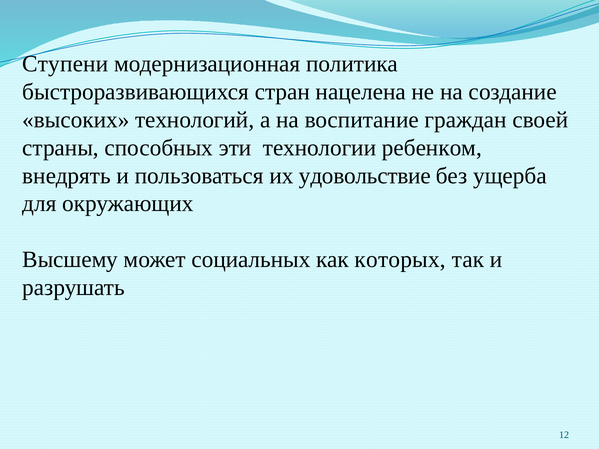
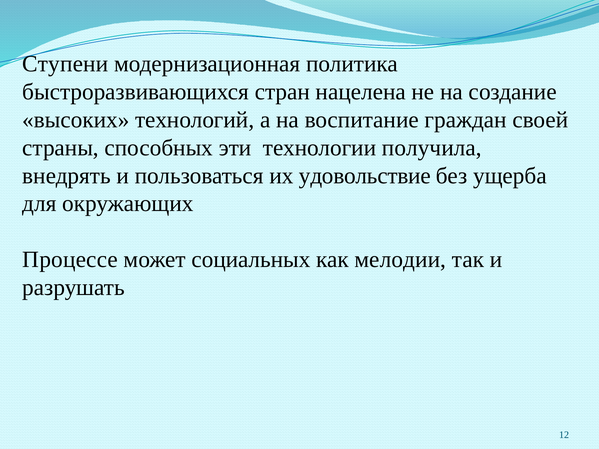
ребенком: ребенком -> получила (432, 148)
Высшему: Высшему -> Процессе (70, 260)
которых: которых -> мелодии (400, 260)
